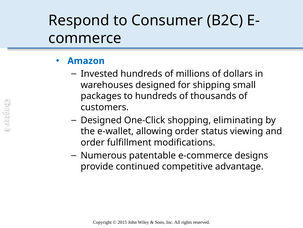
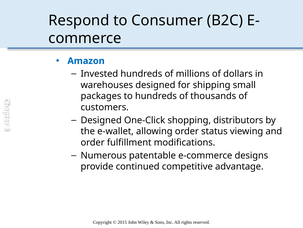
eliminating: eliminating -> distributors (238, 120)
